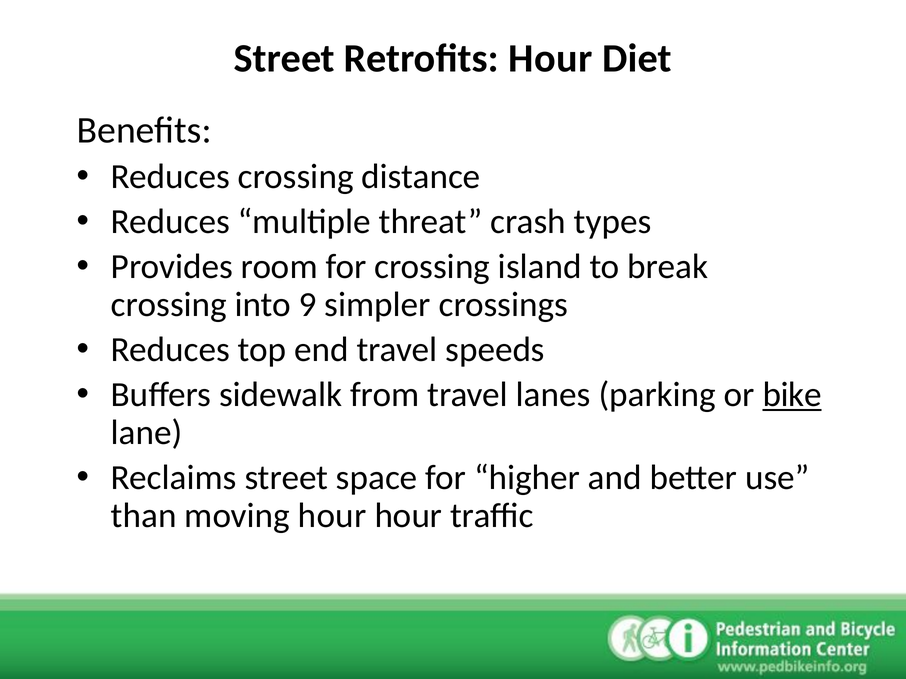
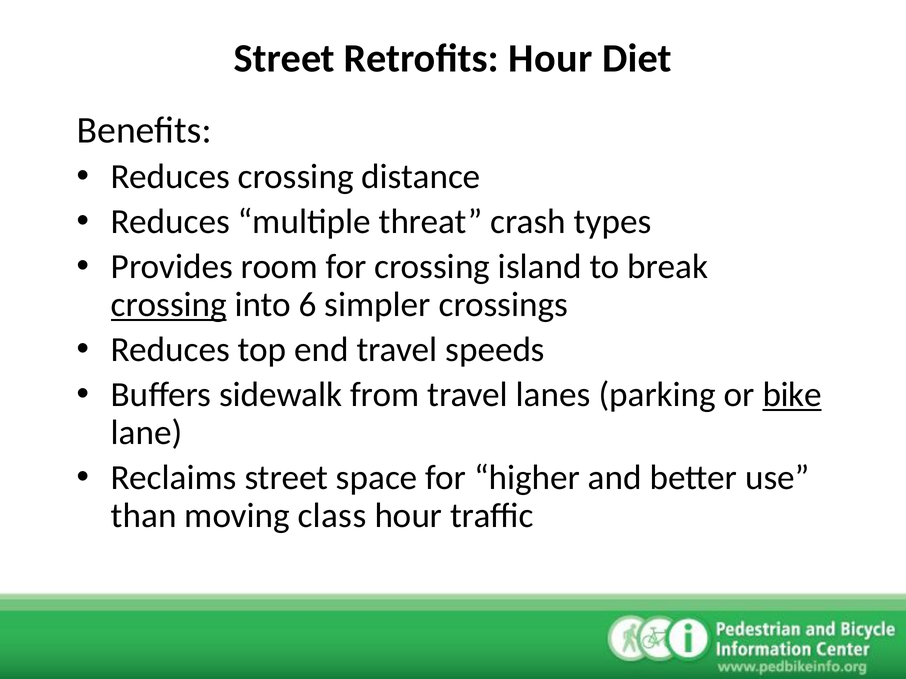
crossing underline: none -> present (169, 305)
9: 9 -> 6 (308, 305)
moving hour: hour -> class (332, 516)
